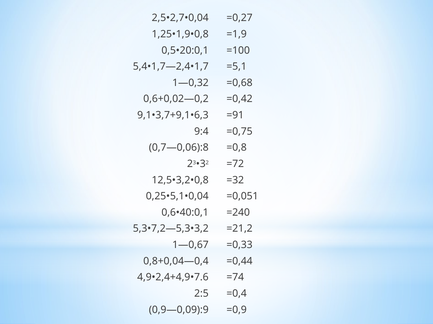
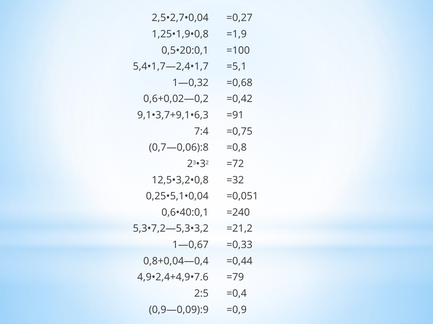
9:4: 9:4 -> 7:4 (201, 132)
=74: =74 -> =79 (235, 278)
